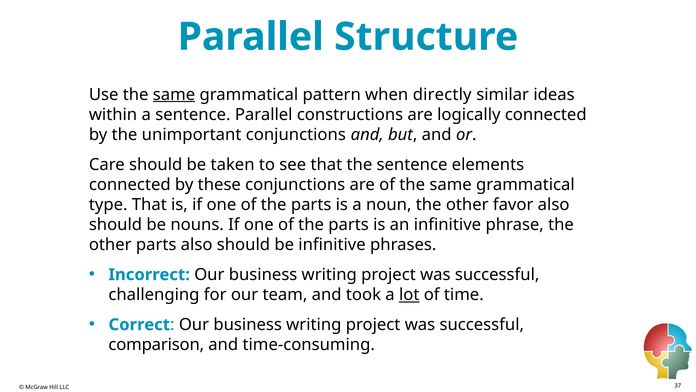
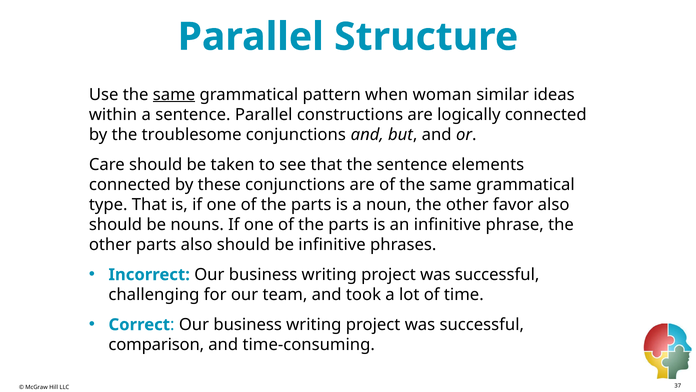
directly: directly -> woman (442, 94)
unimportant: unimportant -> troublesome (192, 134)
lot underline: present -> none (409, 294)
